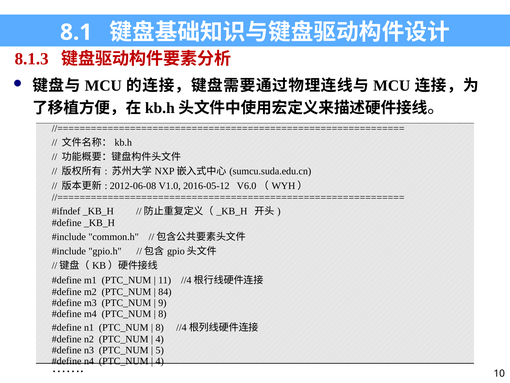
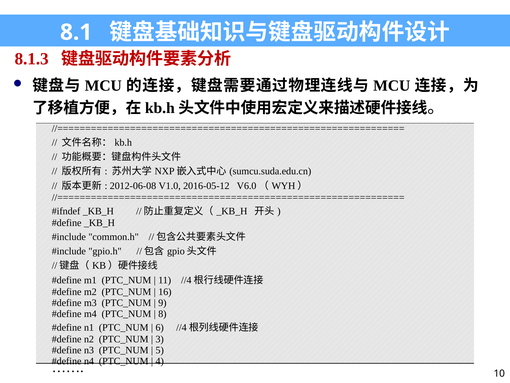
84: 84 -> 16 (165, 292)
8: 8 -> 6 (160, 327)
4: 4 -> 3 (160, 339)
